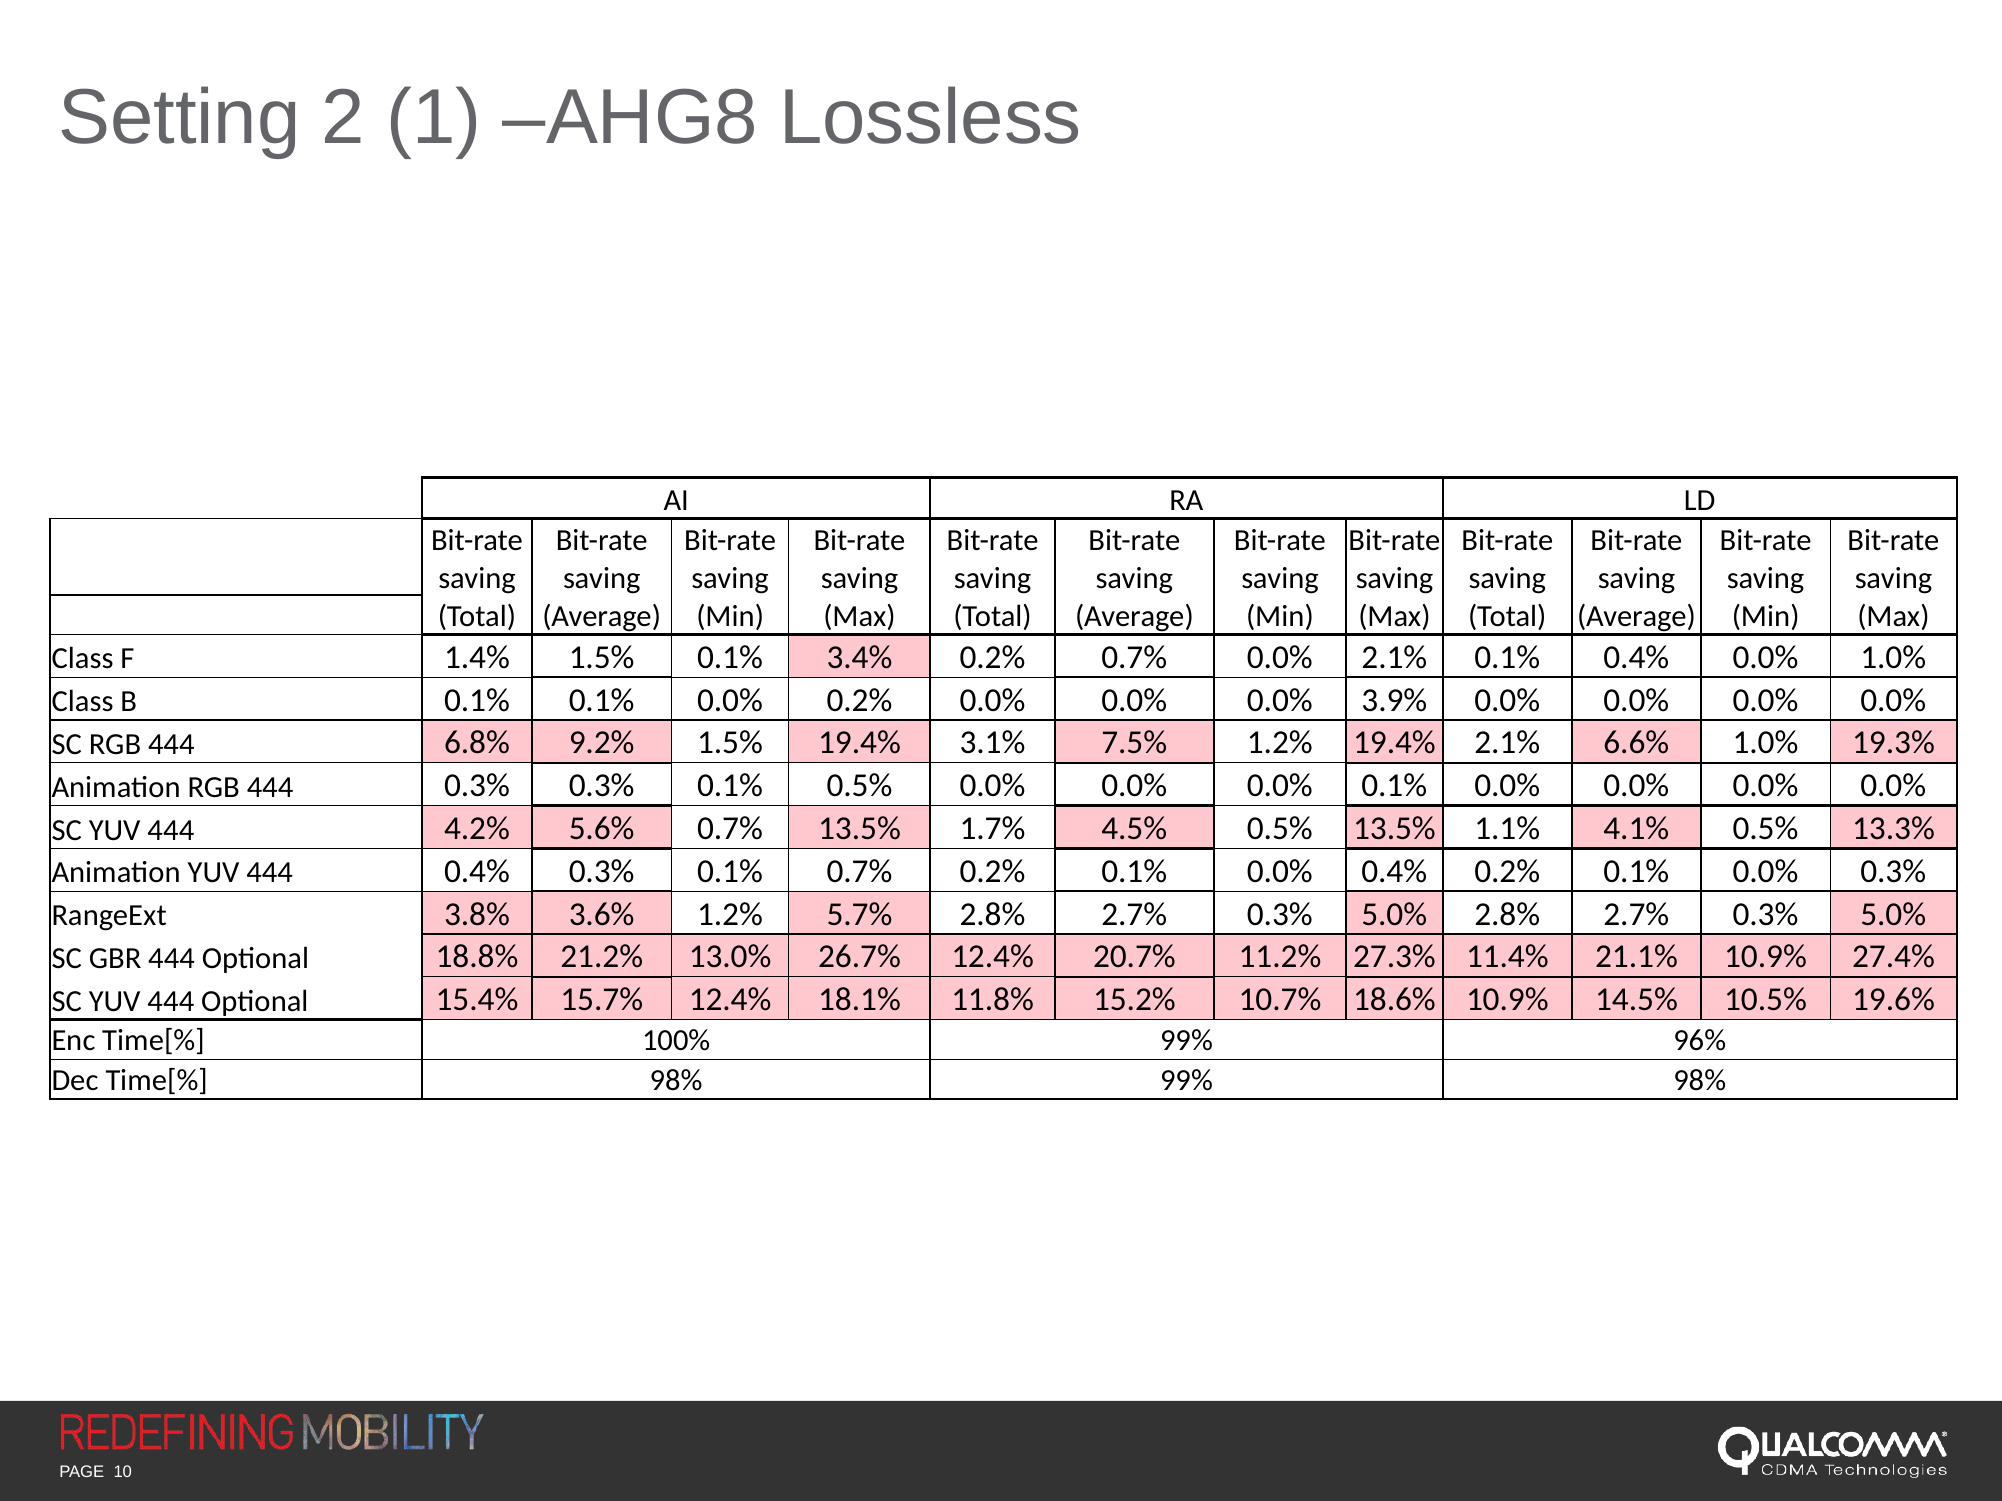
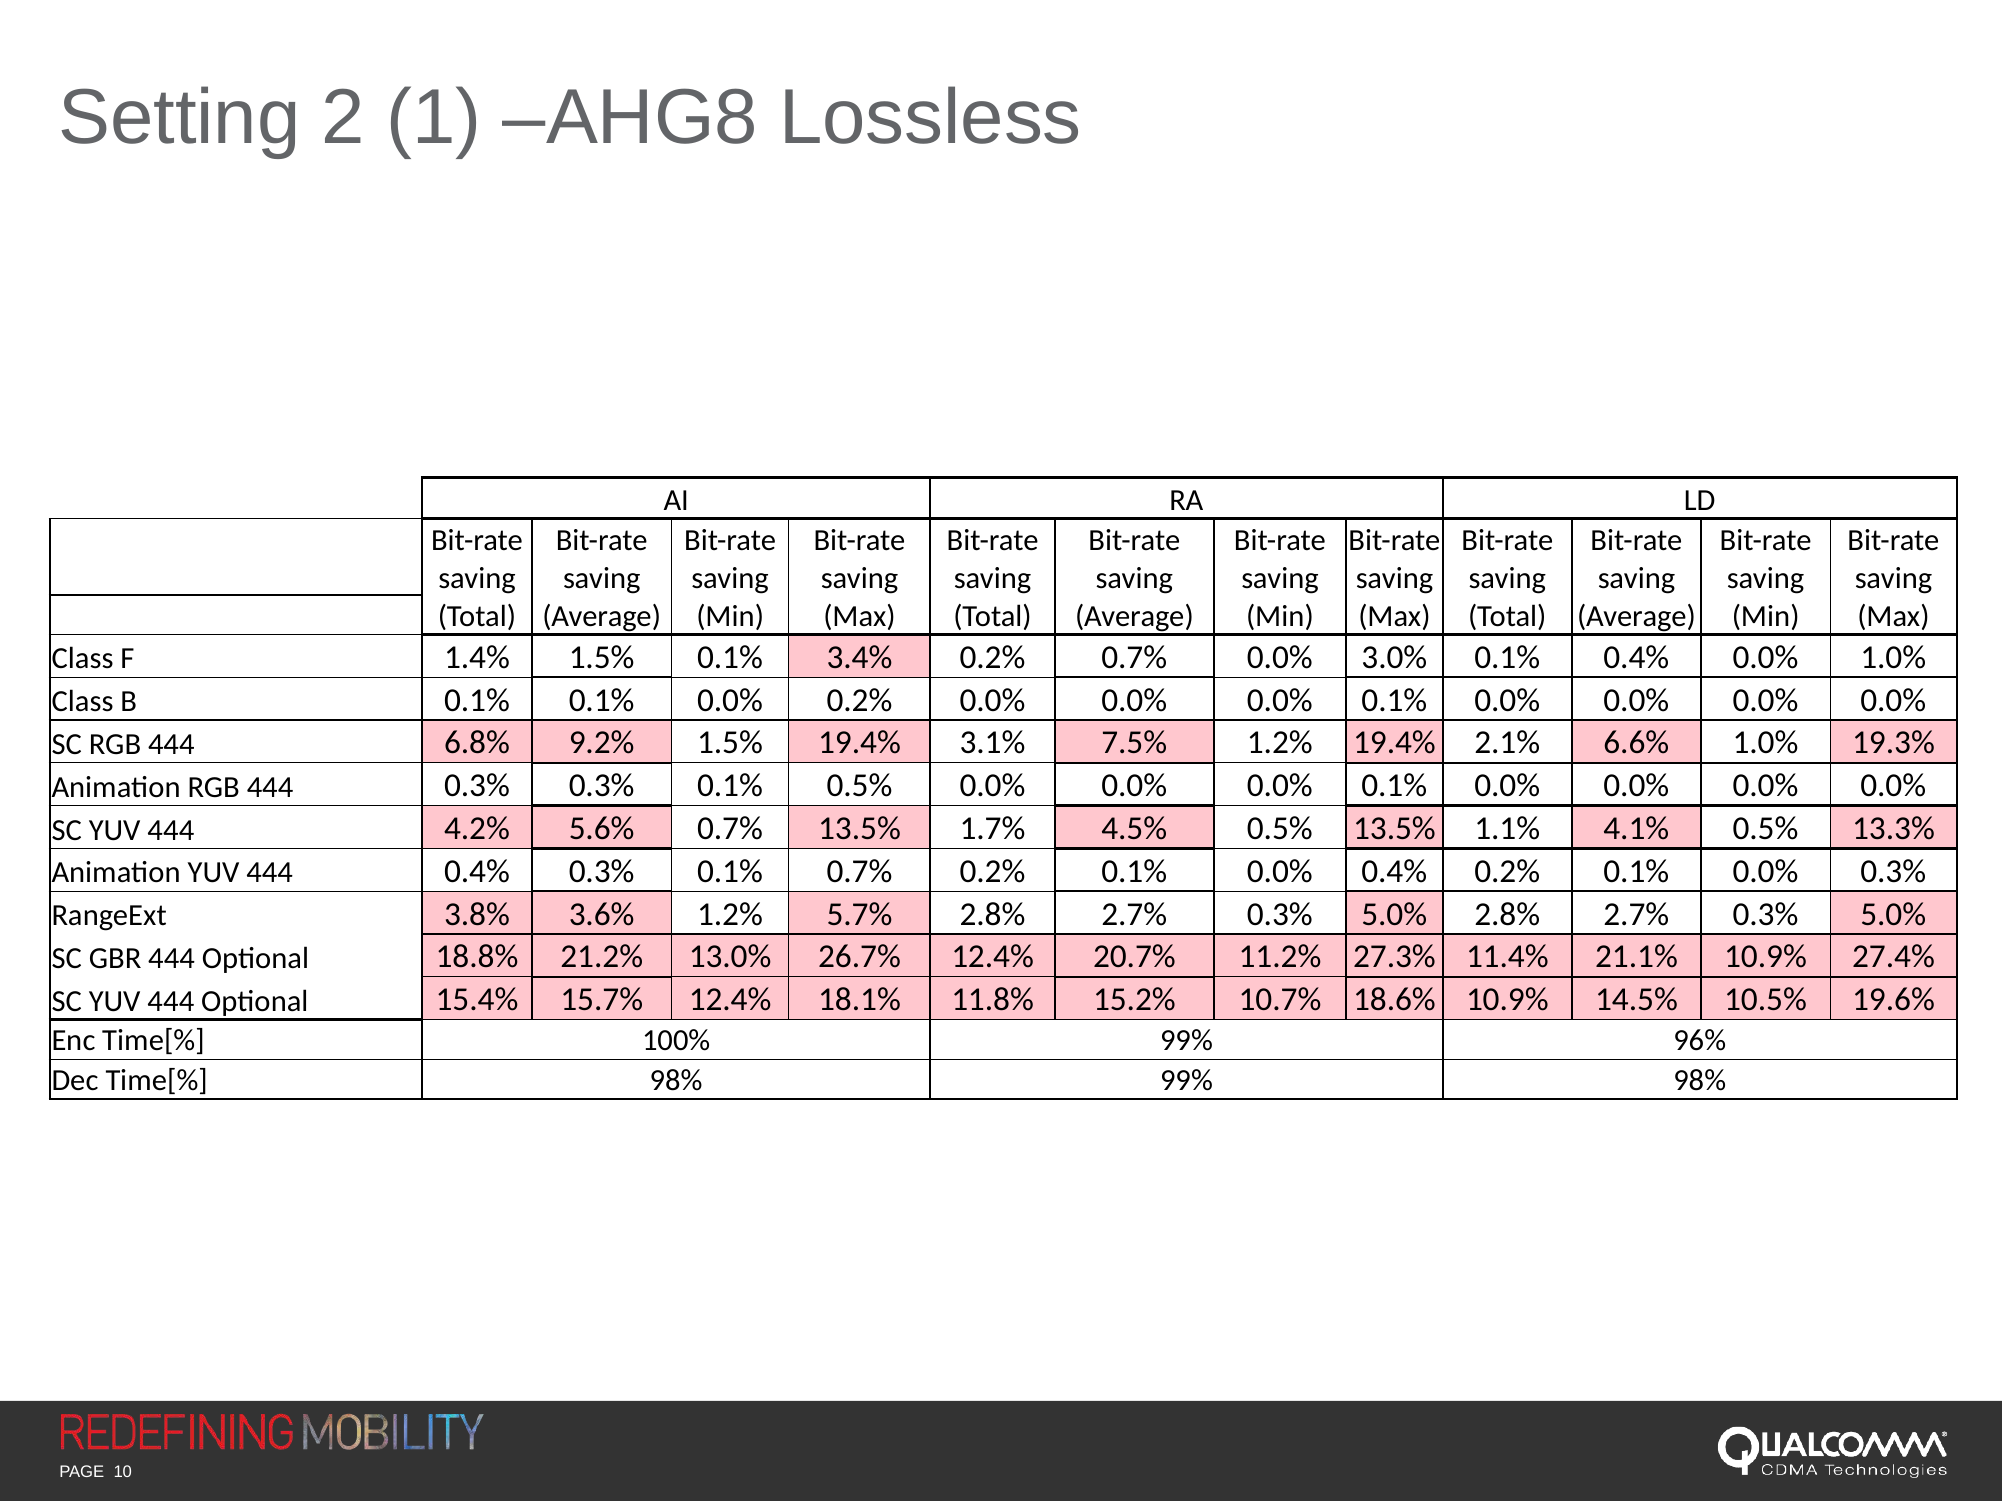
0.0% 2.1%: 2.1% -> 3.0% (1394, 658)
3.9%: 3.9% -> 0.1% (1394, 700)
